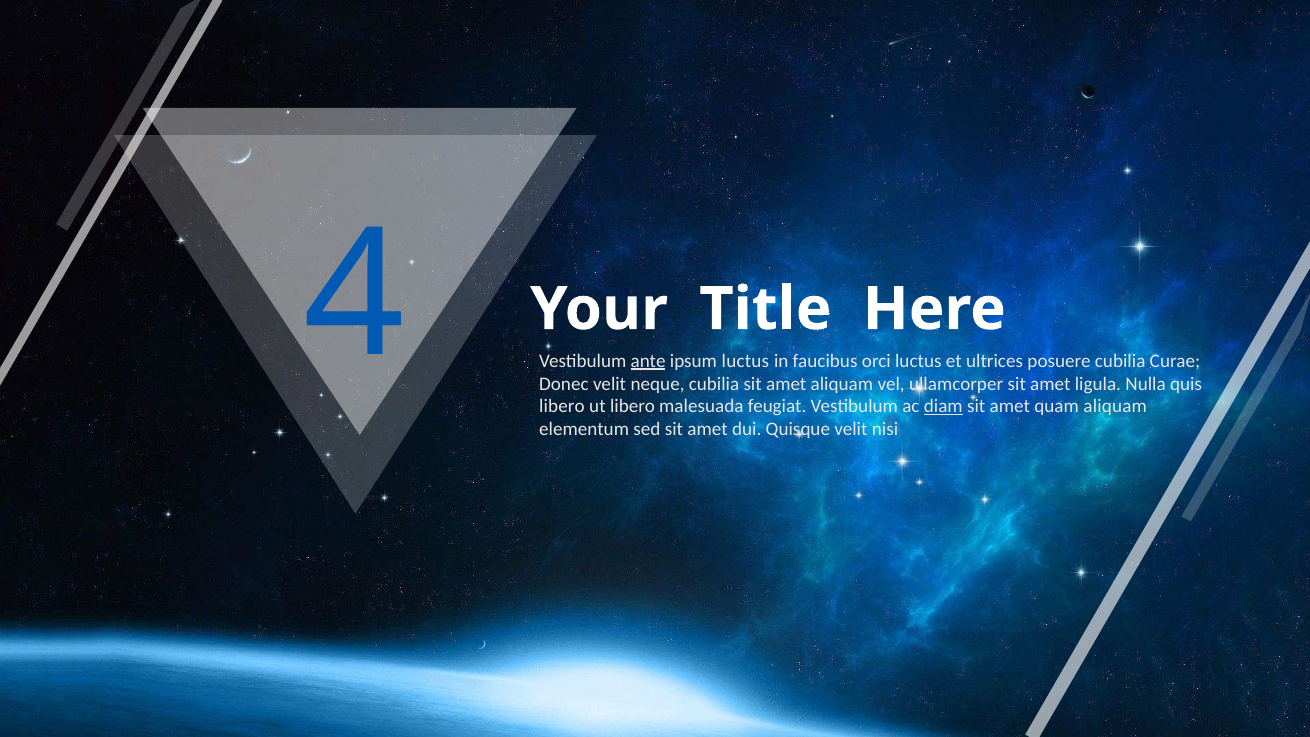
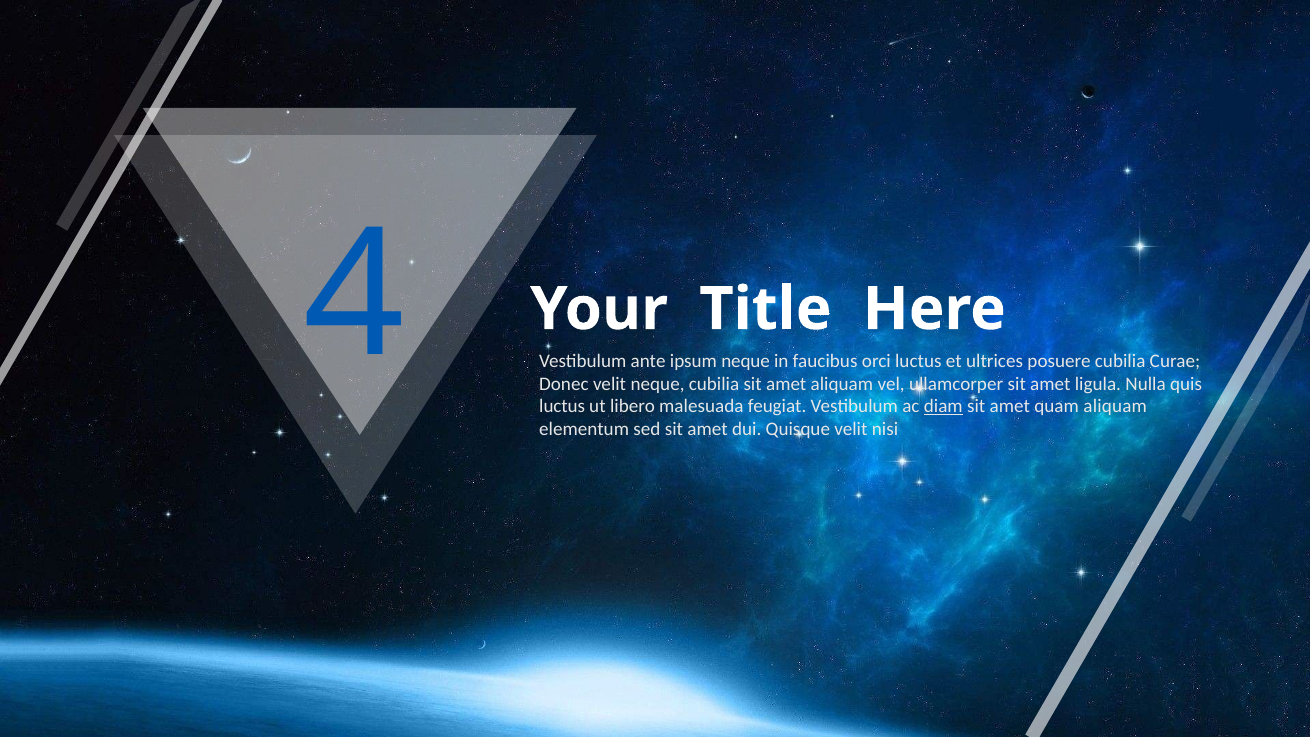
ante underline: present -> none (648, 361)
ipsum luctus: luctus -> neque (746, 361)
libero: libero -> luctus (562, 407)
